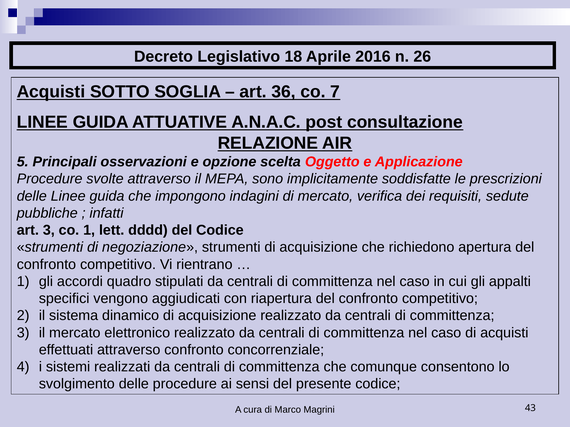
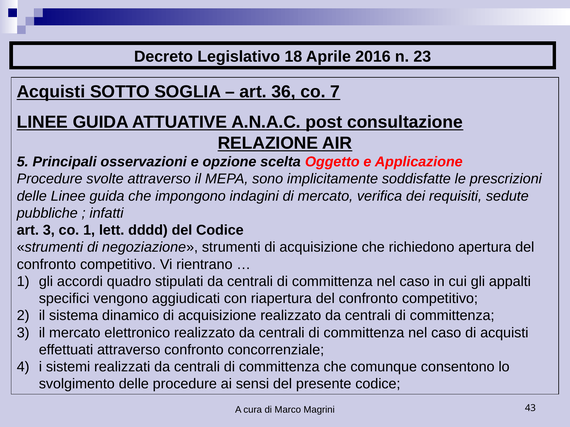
26: 26 -> 23 (422, 57)
